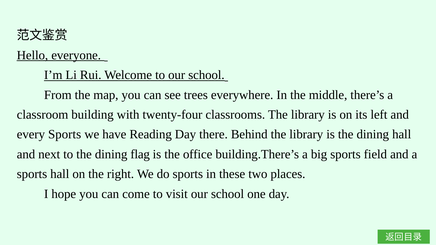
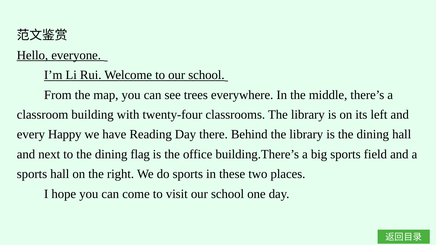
every Sports: Sports -> Happy (65, 135)
